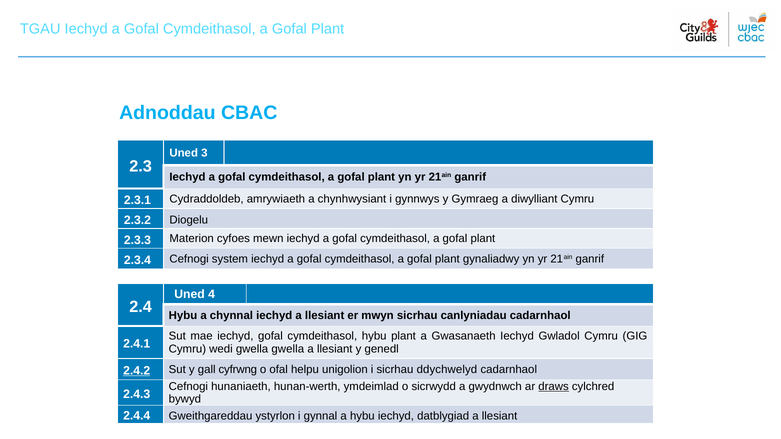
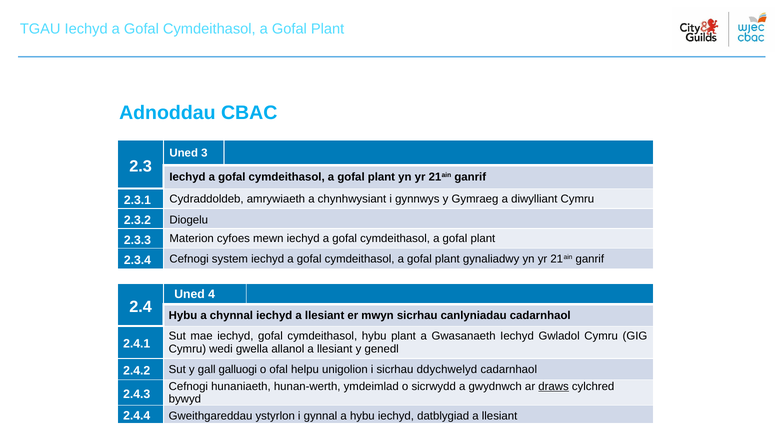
gwella gwella: gwella -> allanol (288, 349)
2.4.2 underline: present -> none (137, 371)
cyfrwng: cyfrwng -> galluogi (238, 370)
